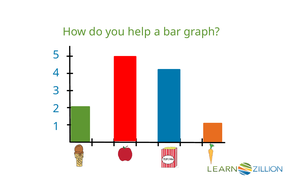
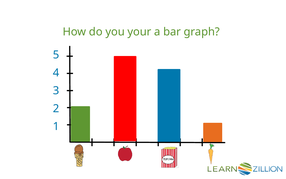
help: help -> your (139, 32)
